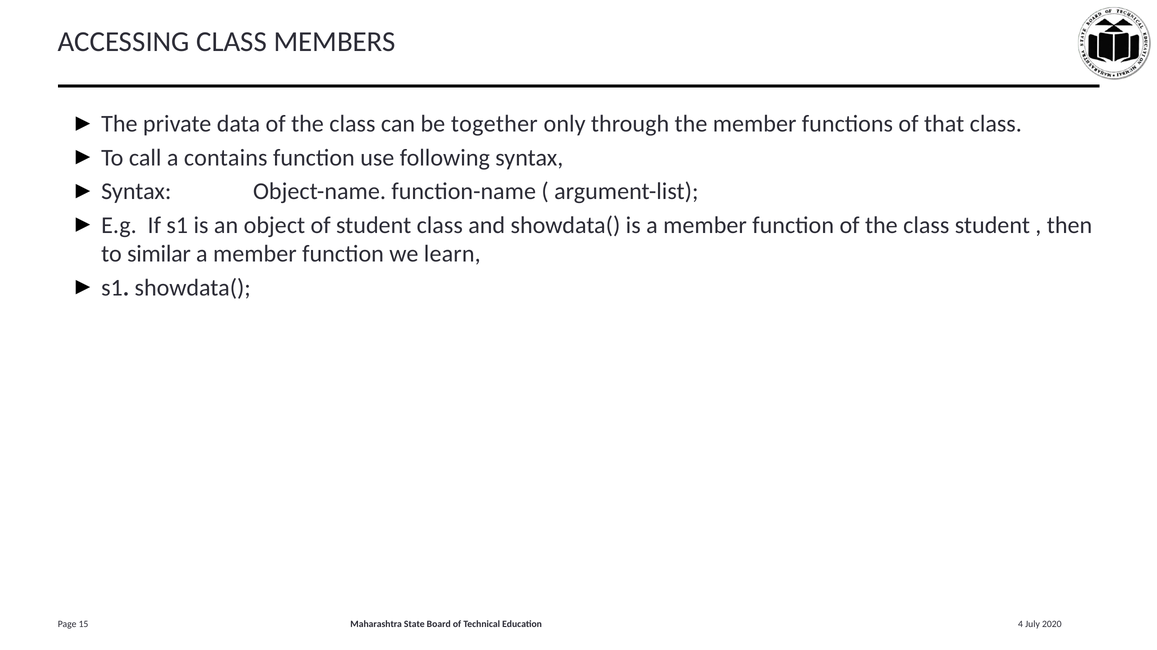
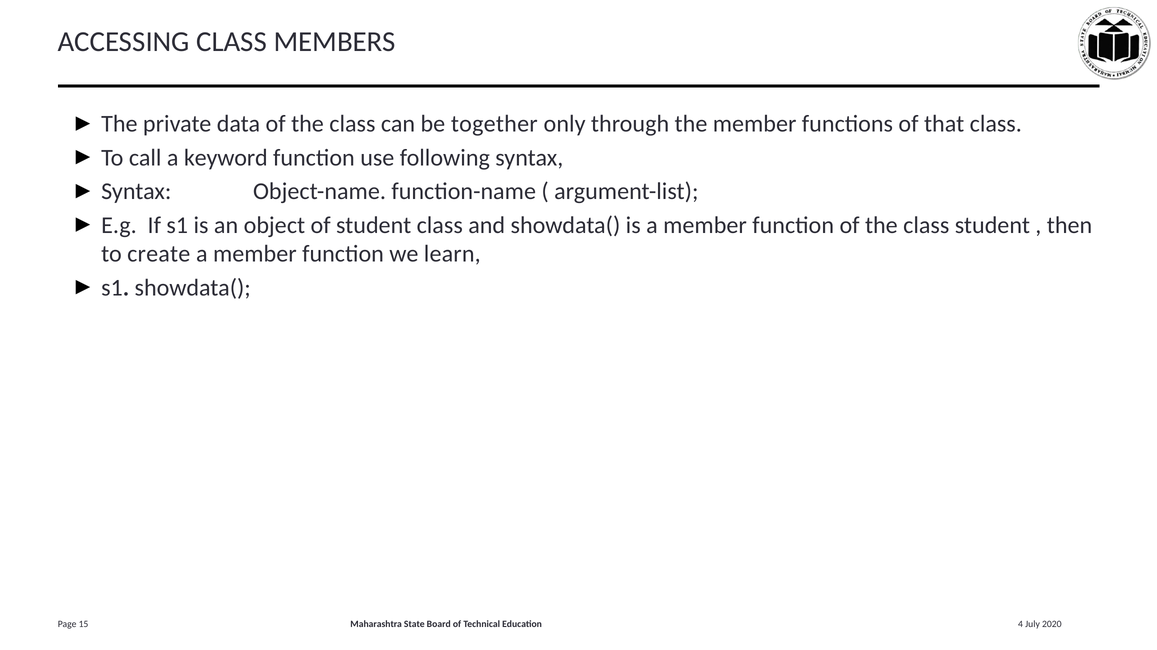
contains: contains -> keyword (226, 158)
similar: similar -> create (159, 254)
